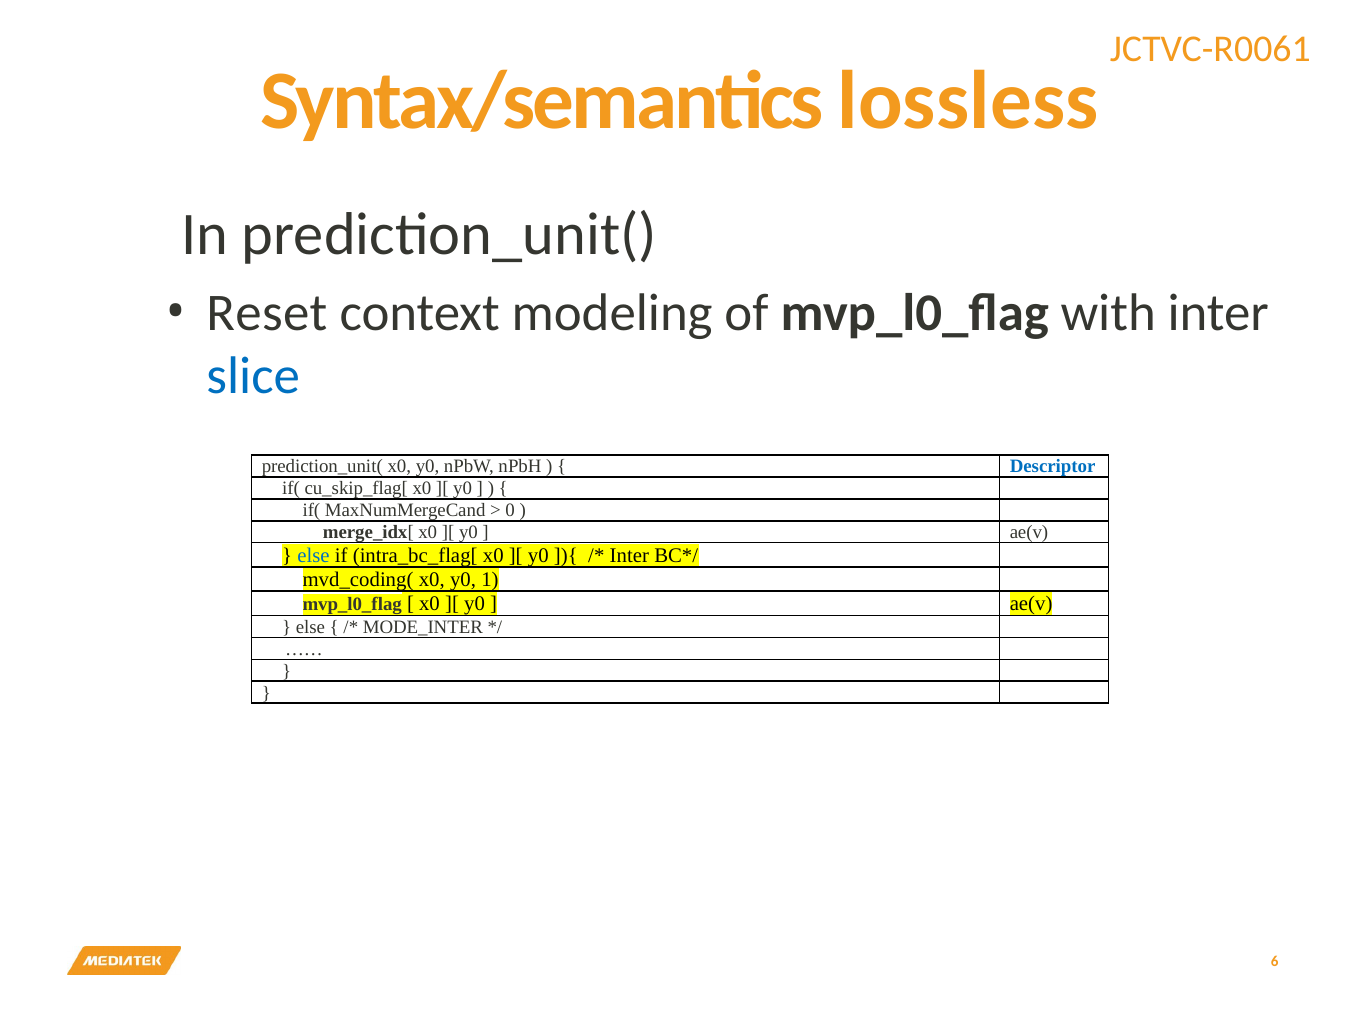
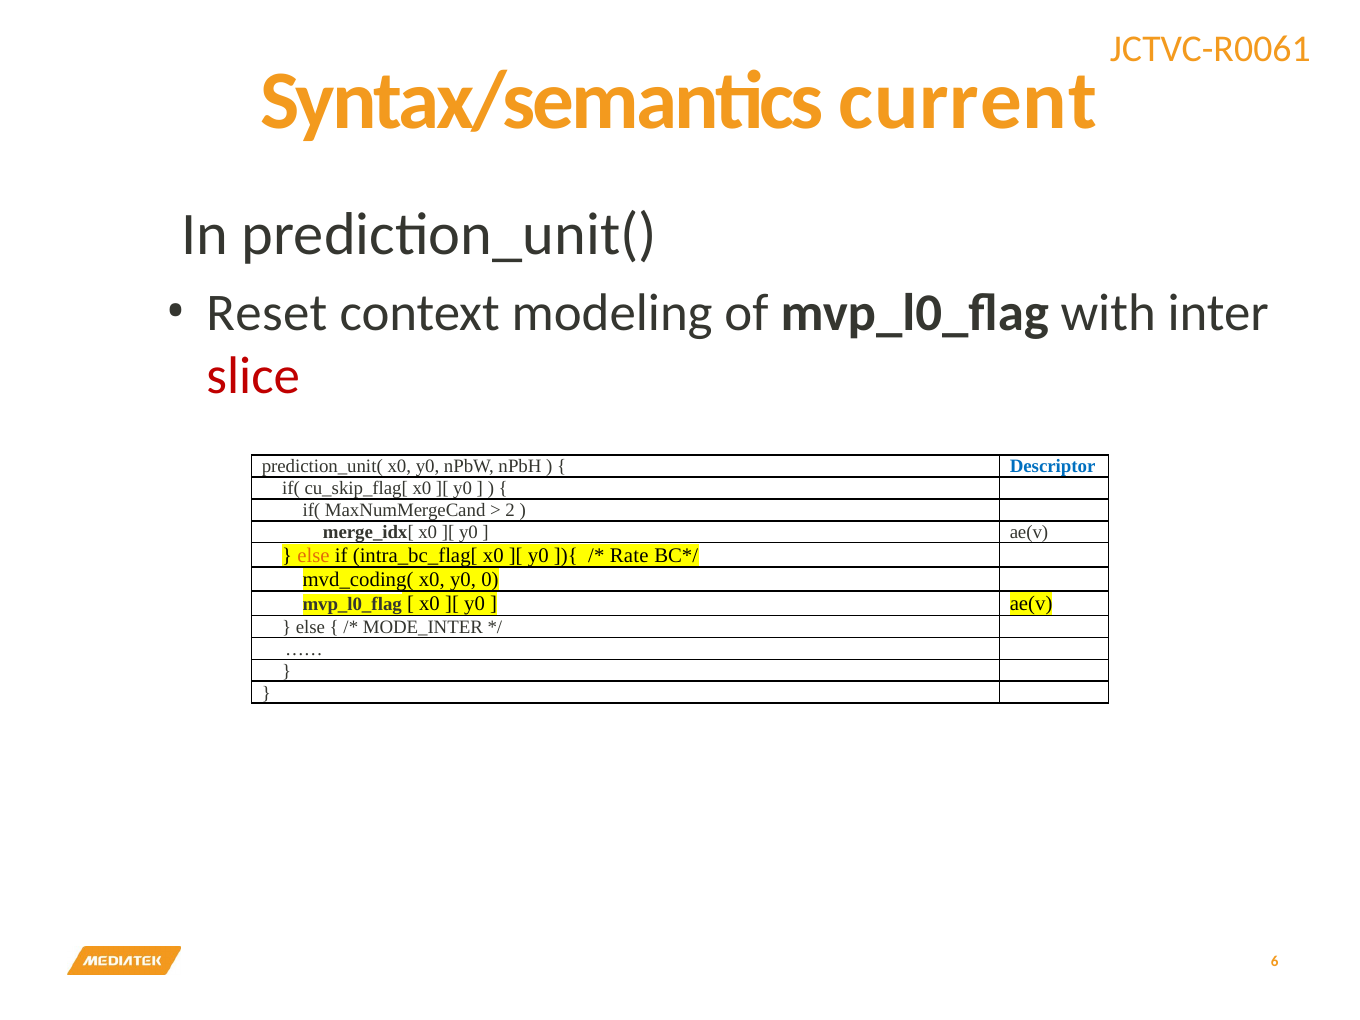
lossless: lossless -> current (968, 101)
slice colour: blue -> red (253, 376)
0: 0 -> 2 (510, 510)
else colour: blue -> orange (313, 556)
Inter: Inter -> Rate (629, 556)
1: 1 -> 0 (490, 580)
